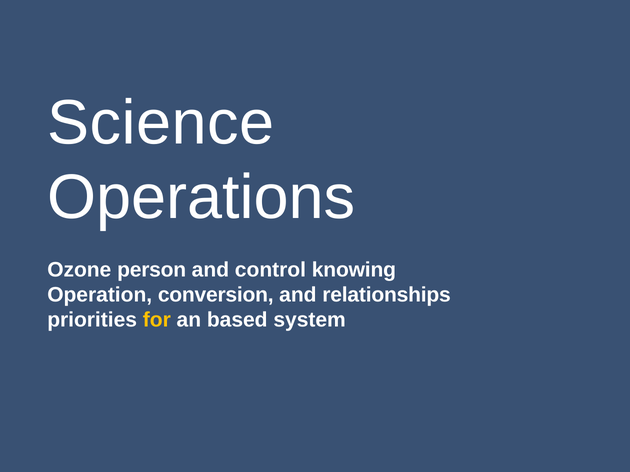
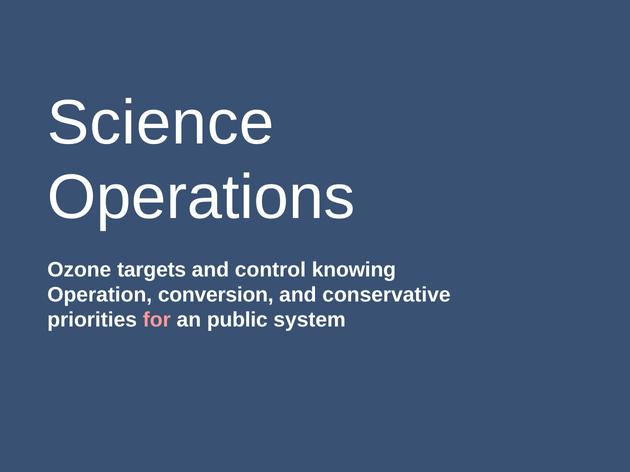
person: person -> targets (152, 270)
relationships: relationships -> conservative (386, 295)
for colour: yellow -> pink (157, 320)
based: based -> public (237, 320)
